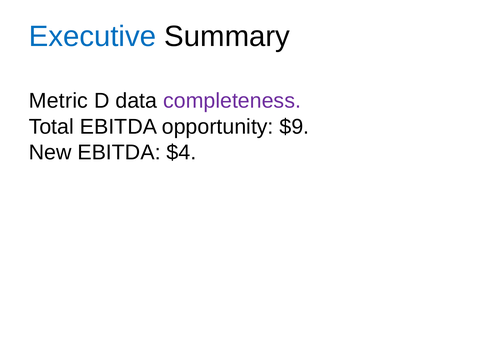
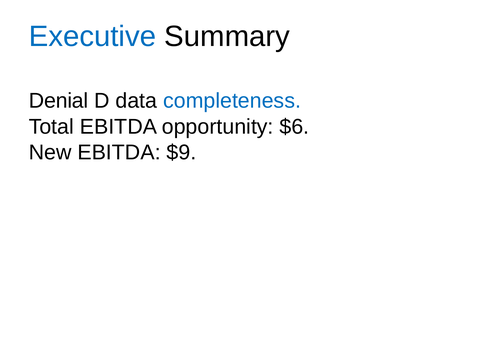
Metric: Metric -> Denial (59, 101)
completeness colour: purple -> blue (232, 101)
$9: $9 -> $6 (294, 127)
$4: $4 -> $9 (181, 152)
